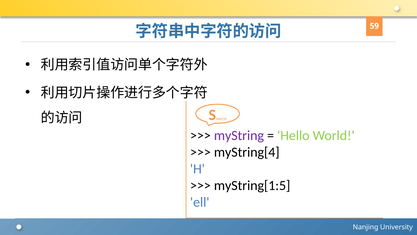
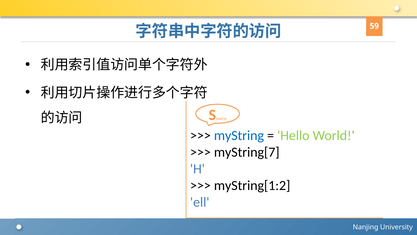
myString colour: purple -> blue (239, 135)
myString[4: myString[4 -> myString[7 (247, 152)
myString[1:5: myString[1:5 -> myString[1:2 (252, 185)
